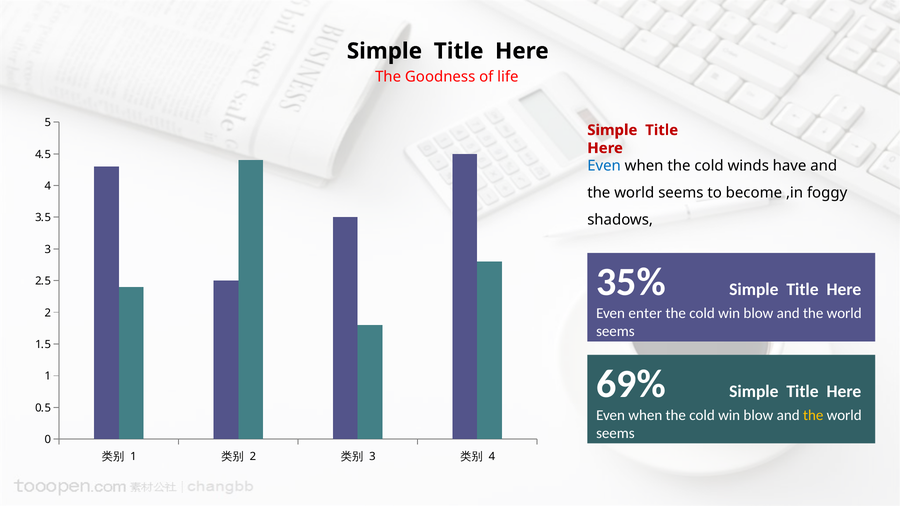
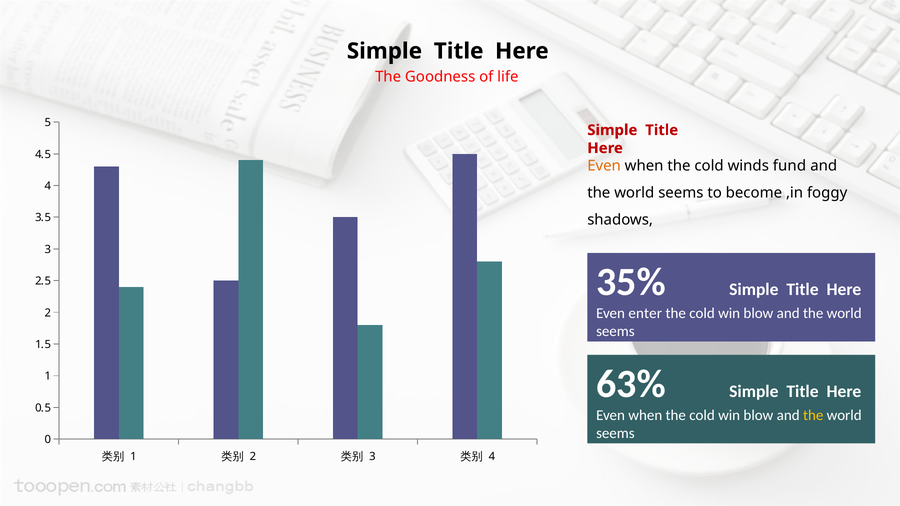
Even colour: blue -> orange (604, 166)
have: have -> fund (789, 166)
69%: 69% -> 63% (631, 384)
